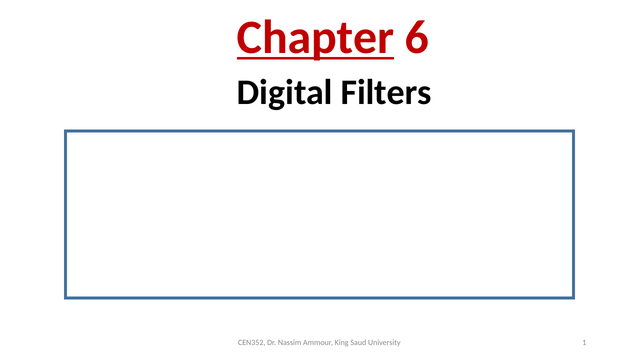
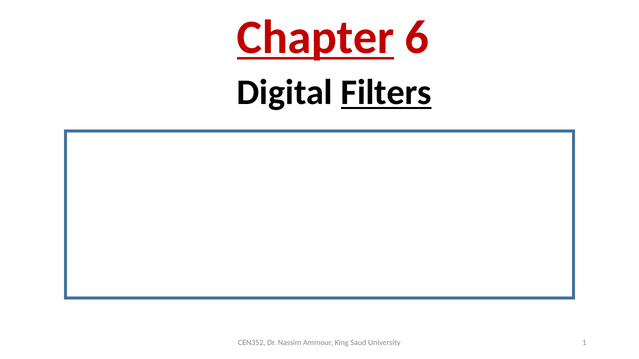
Filters underline: none -> present (386, 93)
